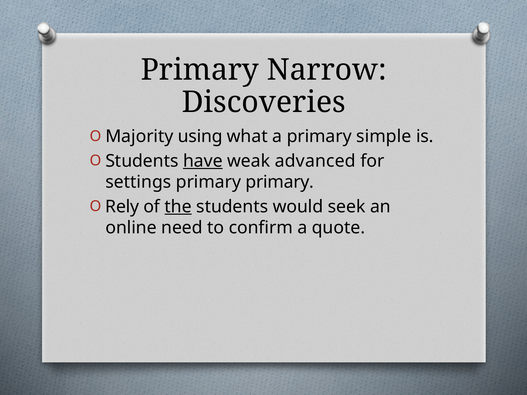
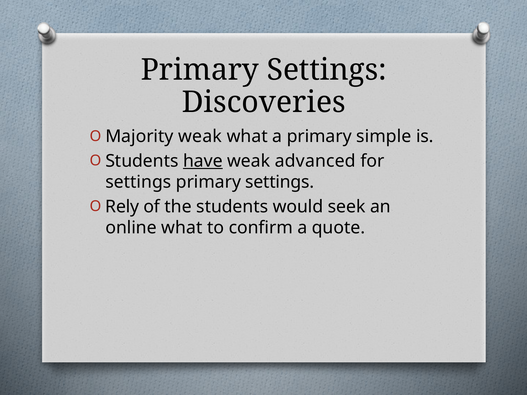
Narrow: Narrow -> Settings (327, 70)
Majority using: using -> weak (200, 137)
primary: primary -> settings (280, 182)
the underline: present -> none (178, 207)
online need: need -> what (182, 228)
